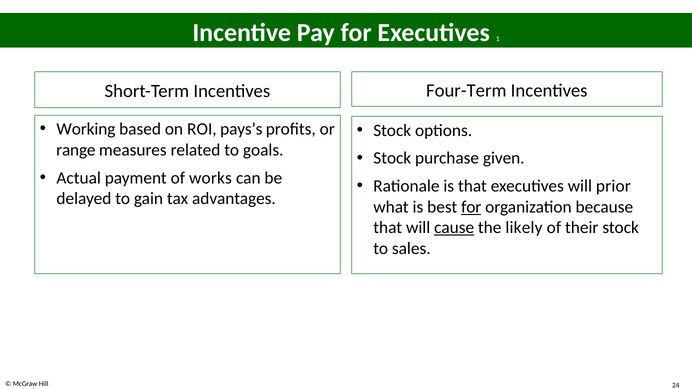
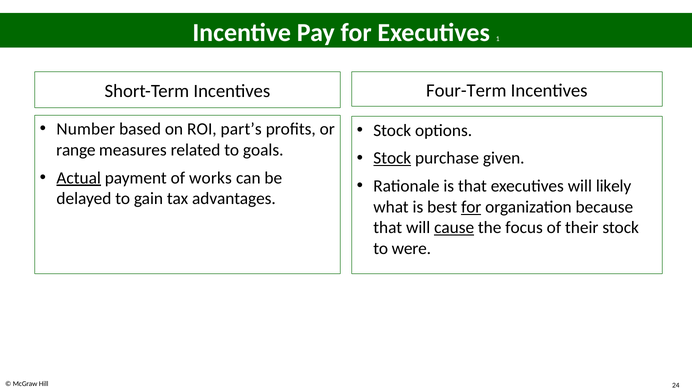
Working: Working -> Number (86, 129)
pays’s: pays’s -> part’s (241, 129)
Stock underline: none -> present (392, 158)
Actual underline: none -> present (79, 178)
prior: prior -> likely (614, 186)
likely: likely -> focus (524, 228)
sales: sales -> were (411, 249)
